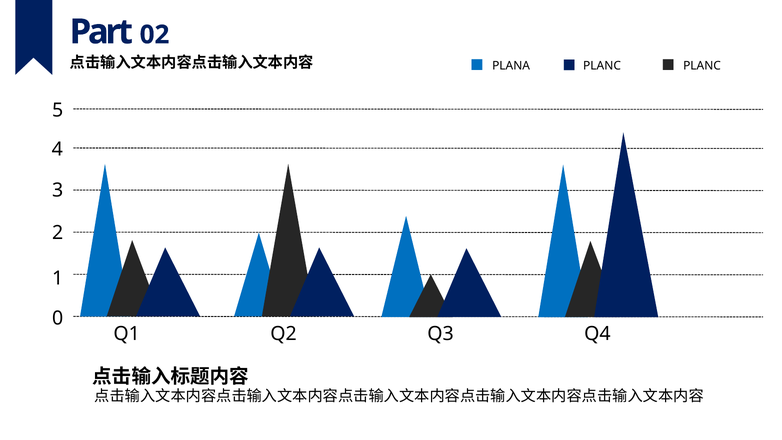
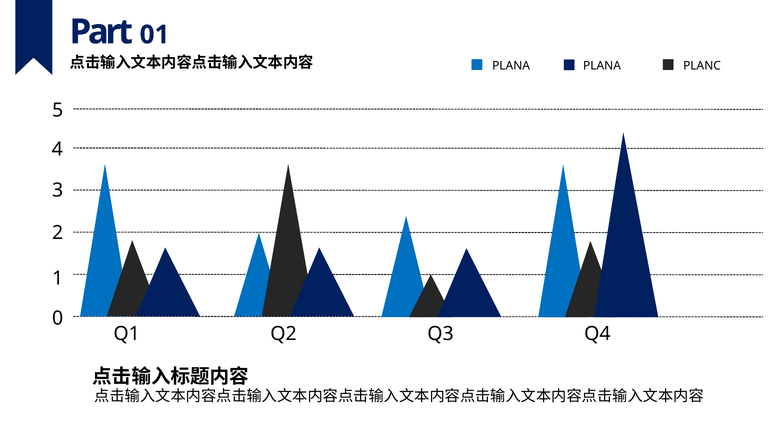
02: 02 -> 01 (155, 35)
PLANA PLANC: PLANC -> PLANA (602, 66)
